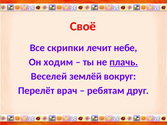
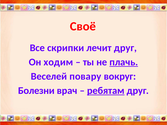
лечит небе: небе -> друг (125, 48)
землёй: землёй -> повару (85, 77)
Перелёт: Перелёт -> Болезни (36, 91)
ребятам underline: none -> present (106, 91)
